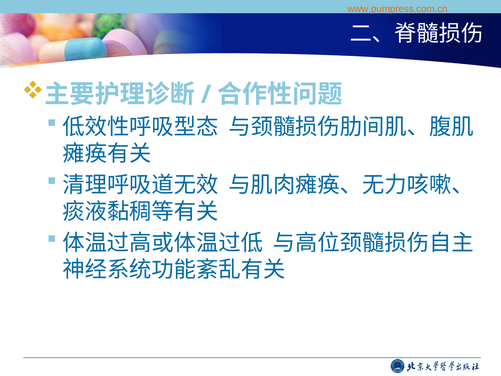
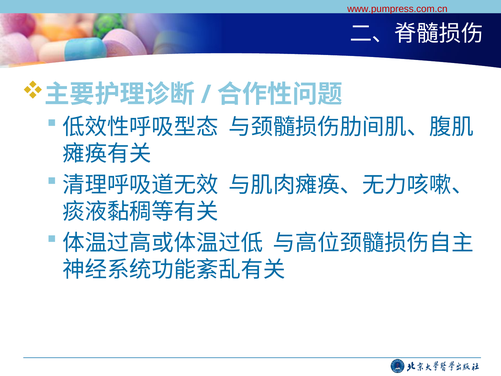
www.pumpress.com.cn colour: orange -> red (397, 9)
